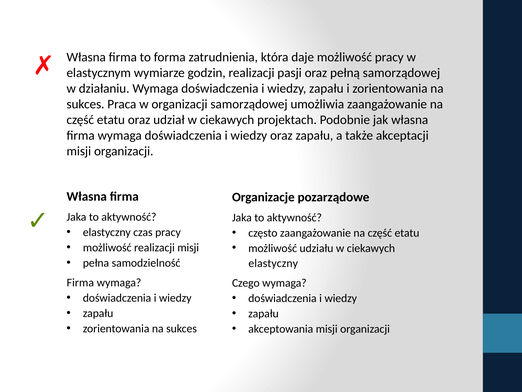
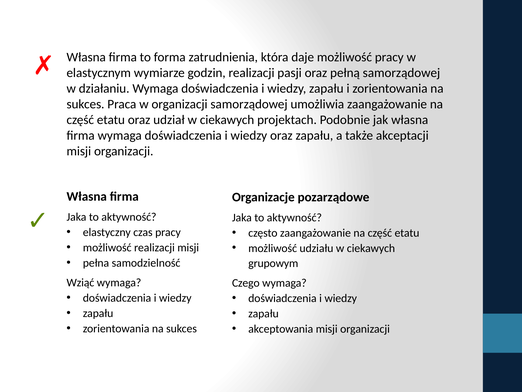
elastyczny: elastyczny -> grupowym (273, 263)
Firma: Firma -> Wziąć (80, 282)
